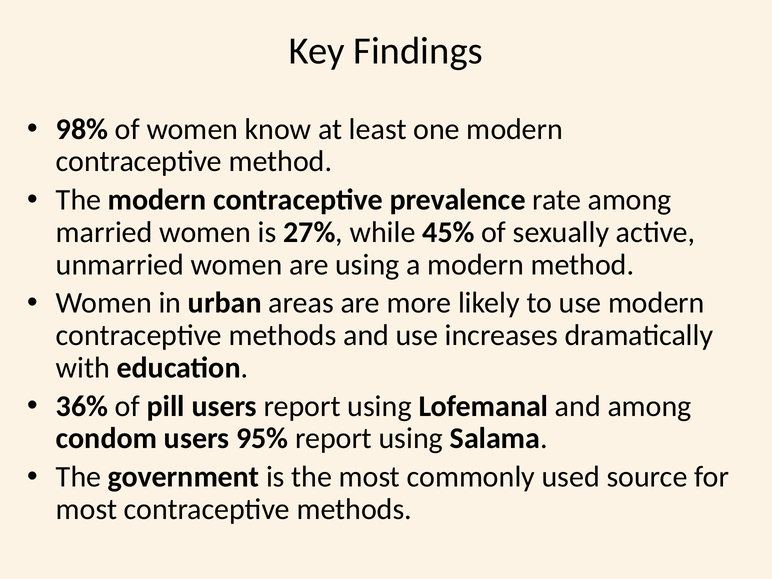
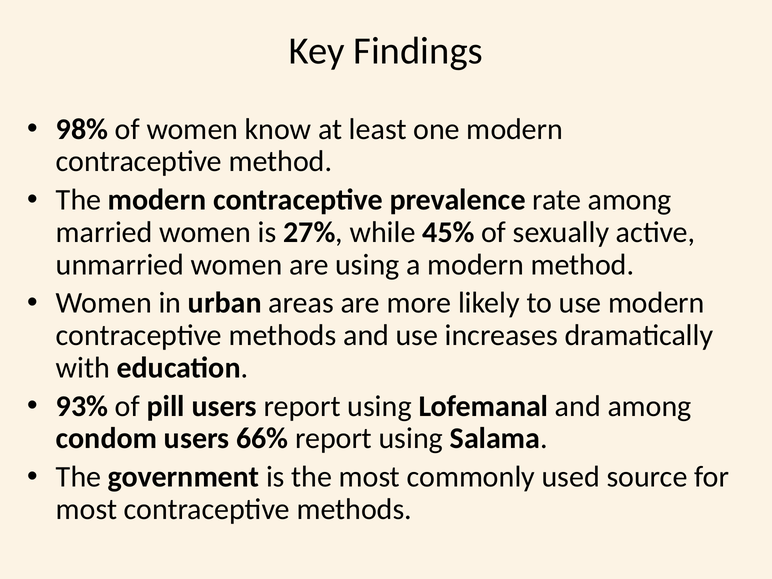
36%: 36% -> 93% (82, 406)
95%: 95% -> 66% (262, 439)
